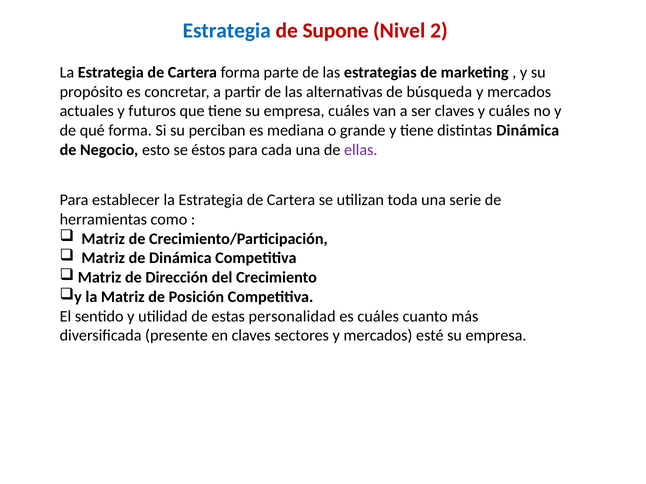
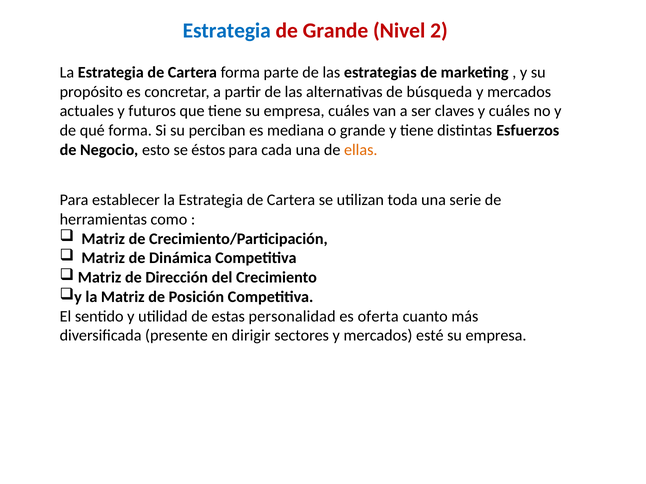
de Supone: Supone -> Grande (336, 31)
distintas Dinámica: Dinámica -> Esfuerzos (528, 131)
ellas colour: purple -> orange (361, 150)
es cuáles: cuáles -> oferta (378, 317)
en claves: claves -> dirigir (251, 336)
